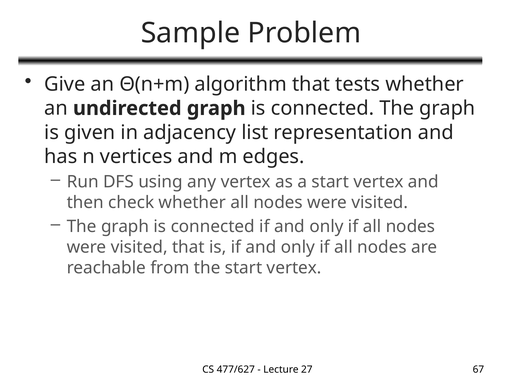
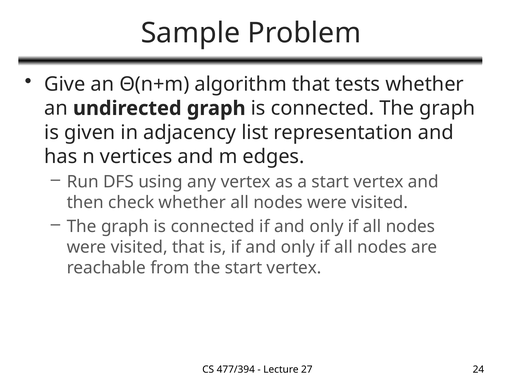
477/627: 477/627 -> 477/394 (236, 370)
67: 67 -> 24 (478, 370)
